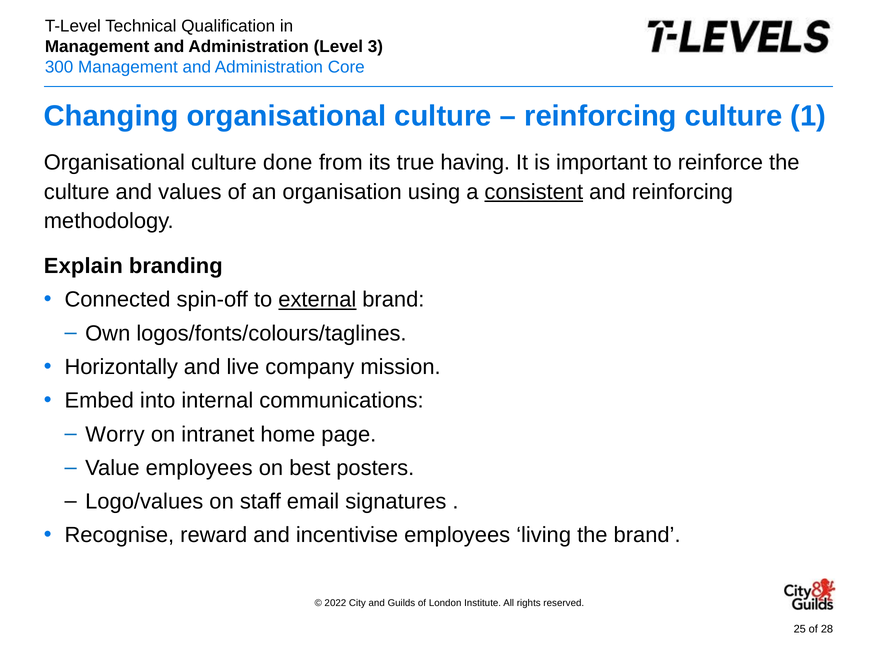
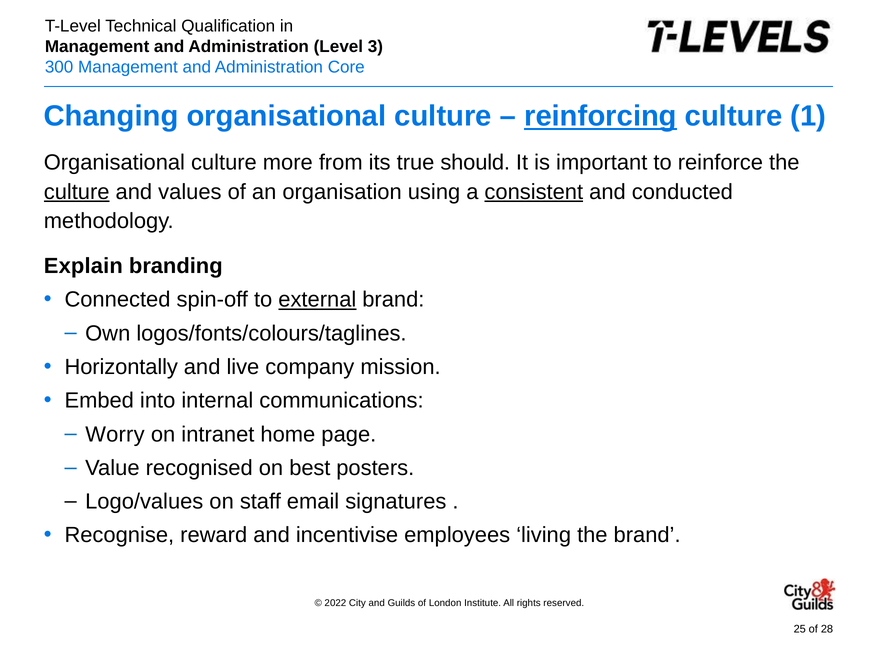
reinforcing underline: none -> present (601, 116)
done: done -> more (288, 163)
having: having -> should (475, 163)
culture underline: none -> present (77, 192)
and reinforcing: reinforcing -> conducted (682, 192)
Value employees: employees -> recognised (199, 468)
